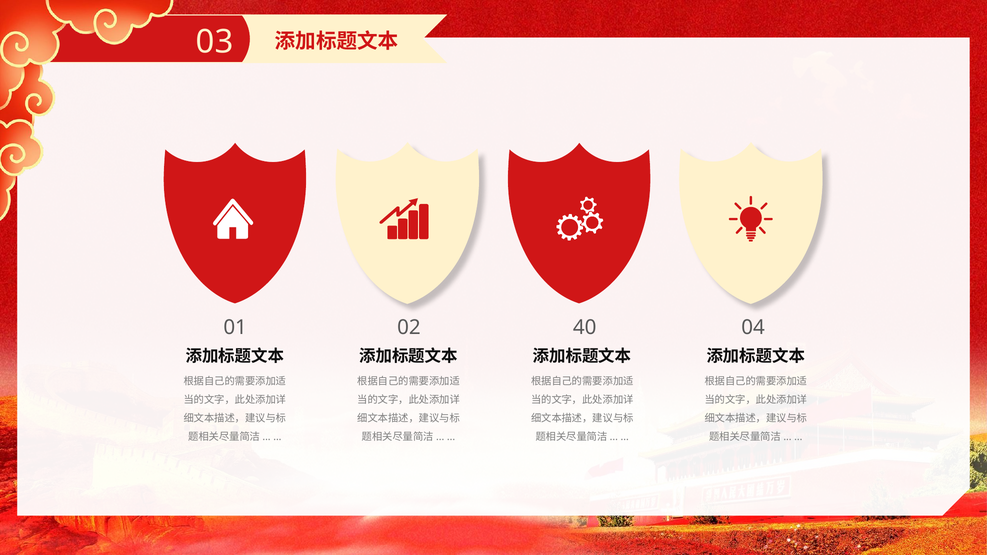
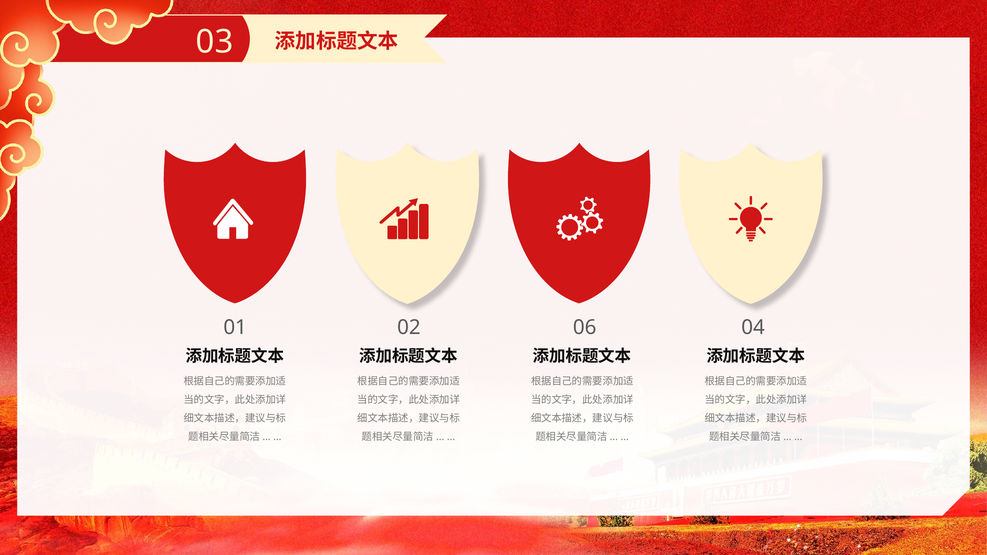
40: 40 -> 06 (585, 327)
